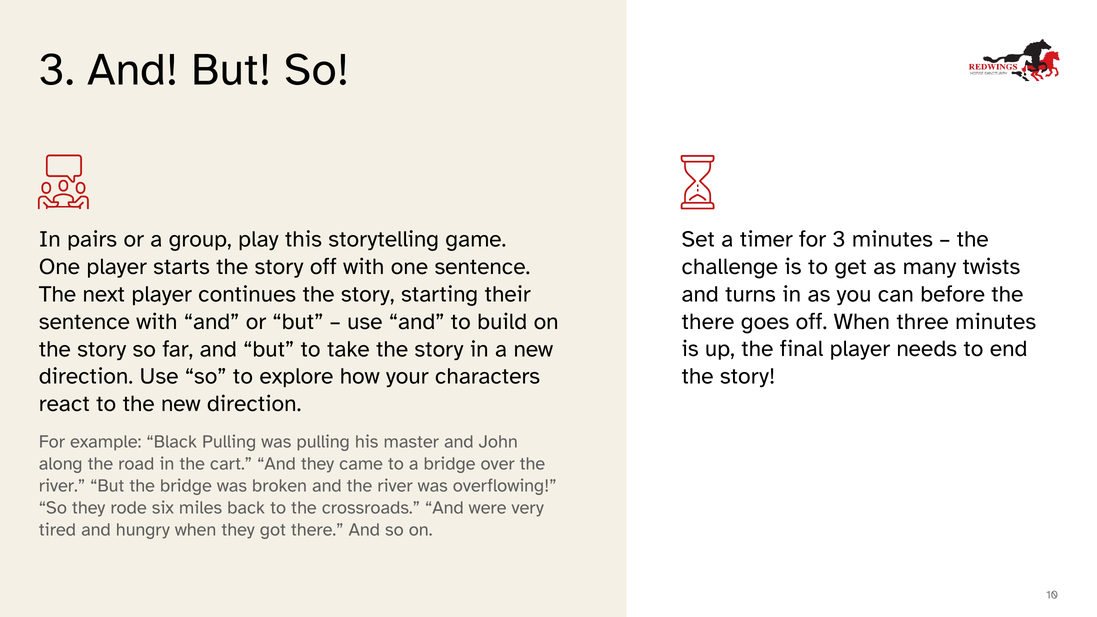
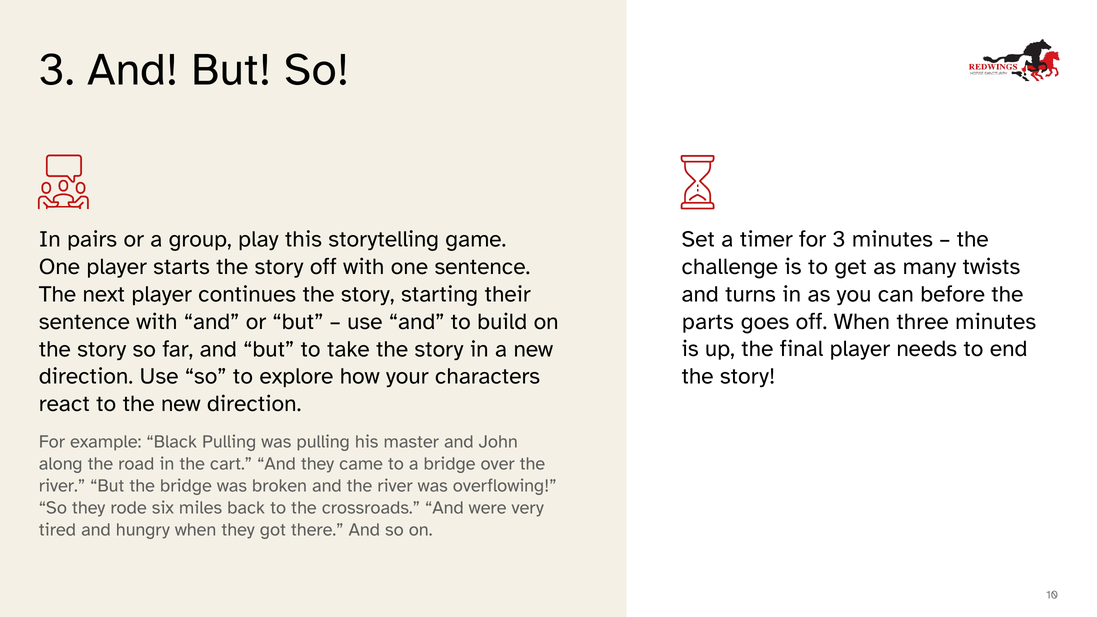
there: there -> parts (708, 322)
